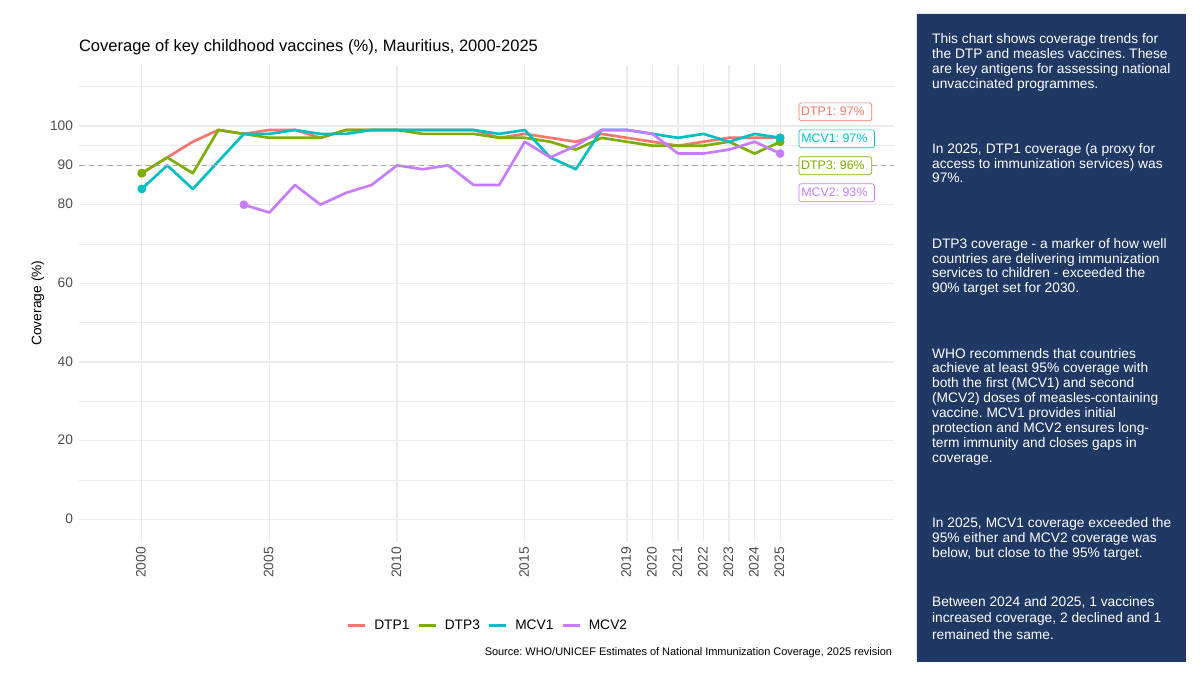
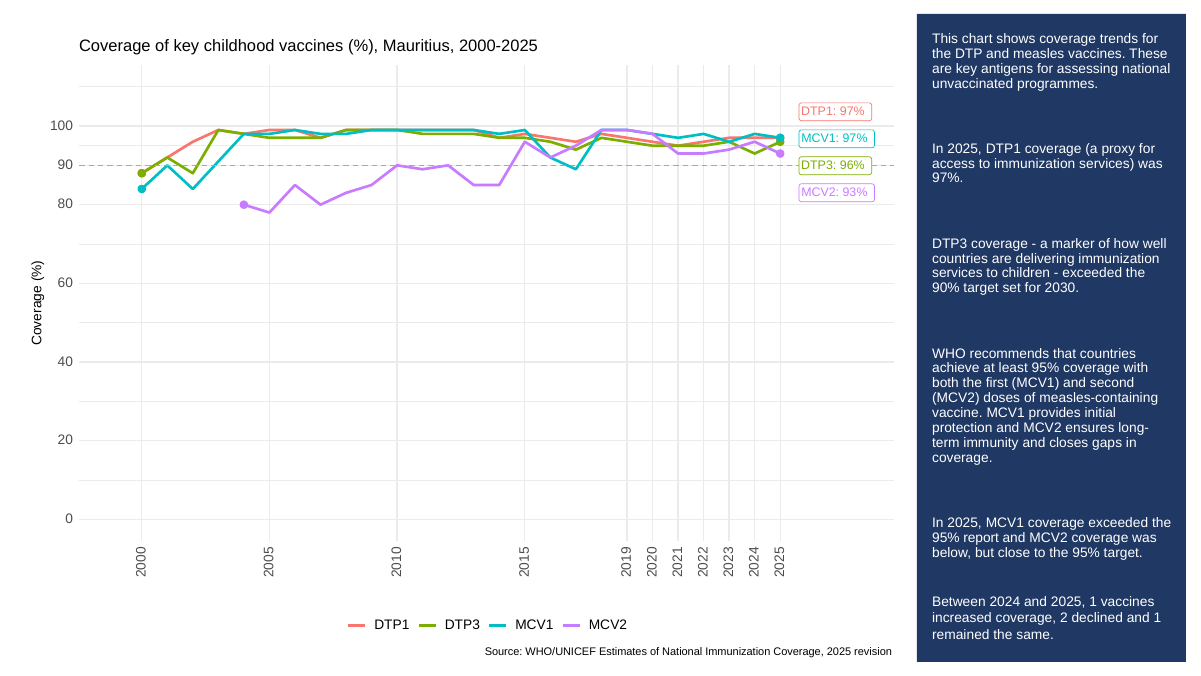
either: either -> report (981, 537)
